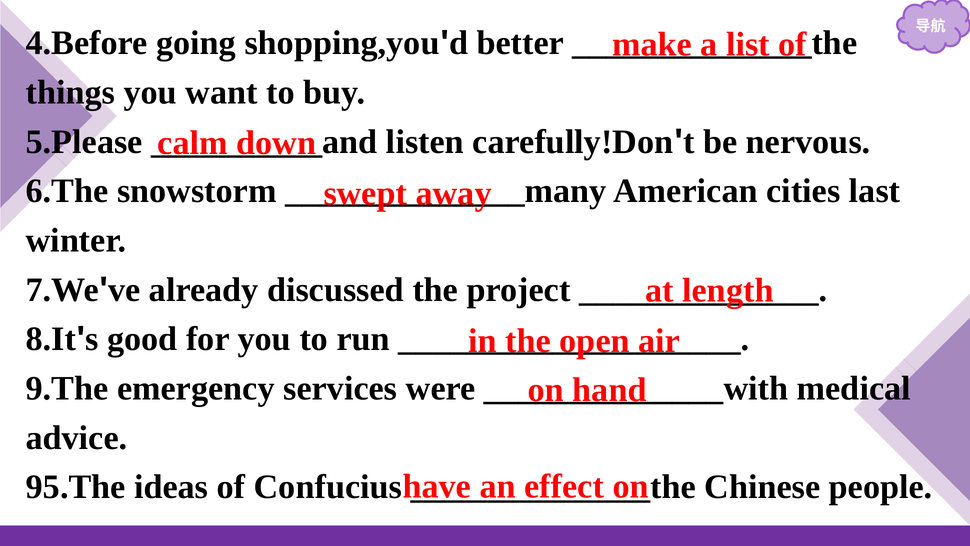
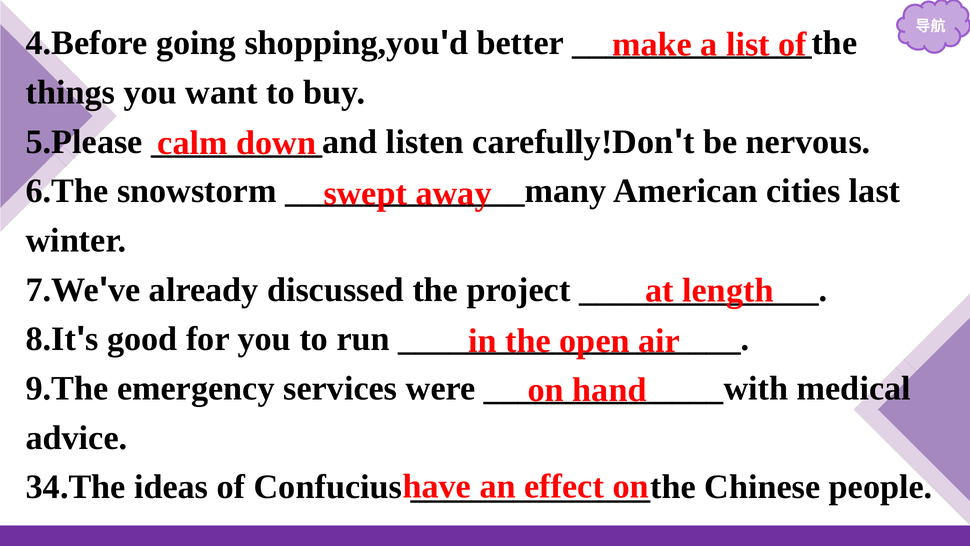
95.The: 95.The -> 34.The (76, 487)
